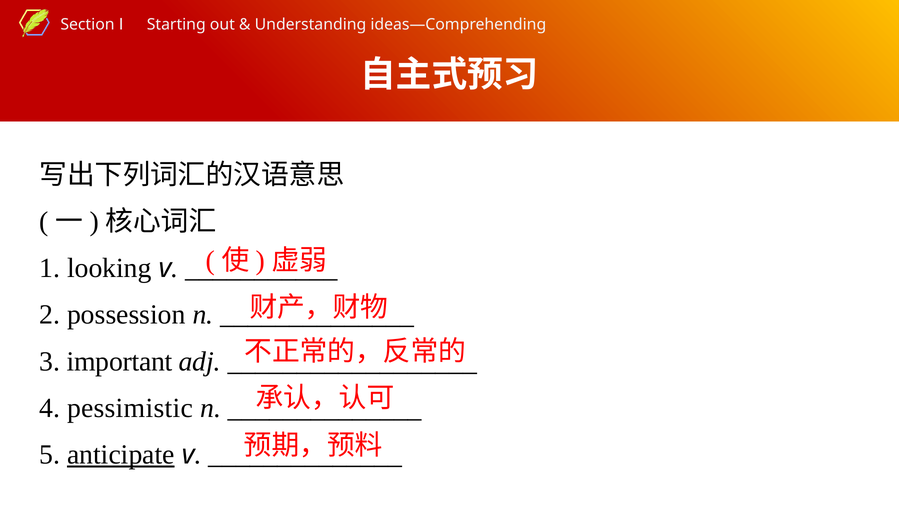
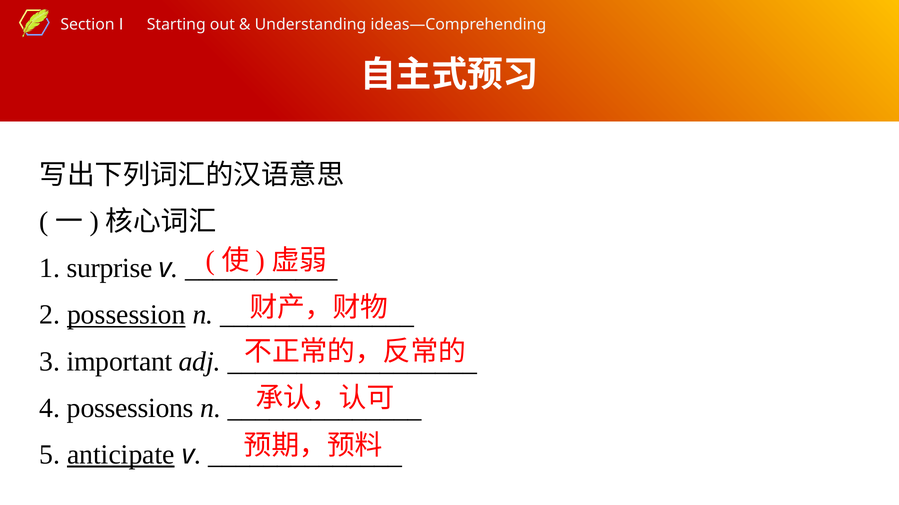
looking: looking -> surprise (110, 269)
possession underline: none -> present (126, 315)
pessimistic: pessimistic -> possessions (130, 408)
